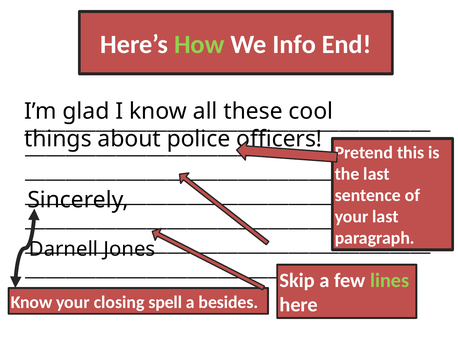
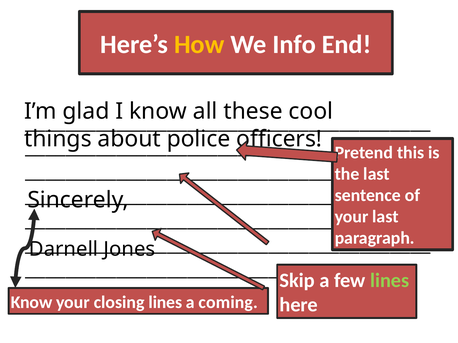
How colour: light green -> yellow (199, 45)
closing spell: spell -> lines (165, 303)
besides: besides -> coming (228, 303)
